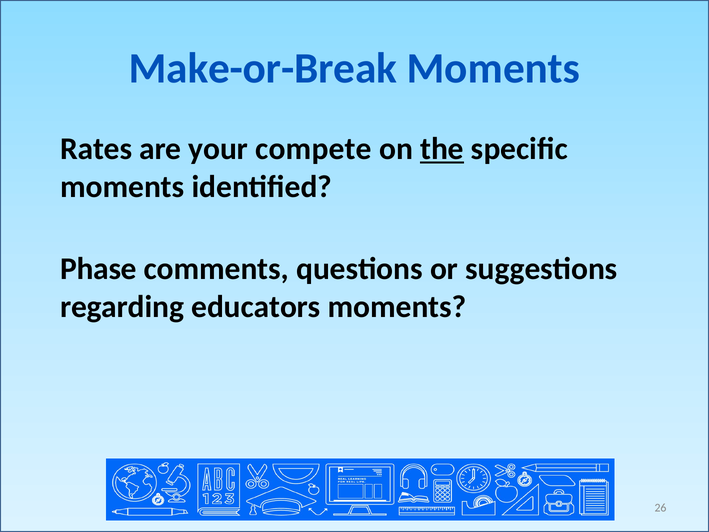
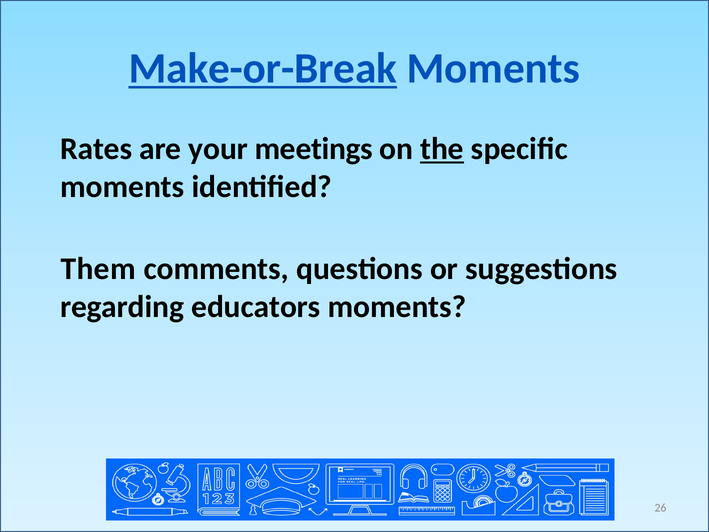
Make-or-Break underline: none -> present (263, 69)
compete: compete -> meetings (314, 149)
Phase: Phase -> Them (98, 269)
